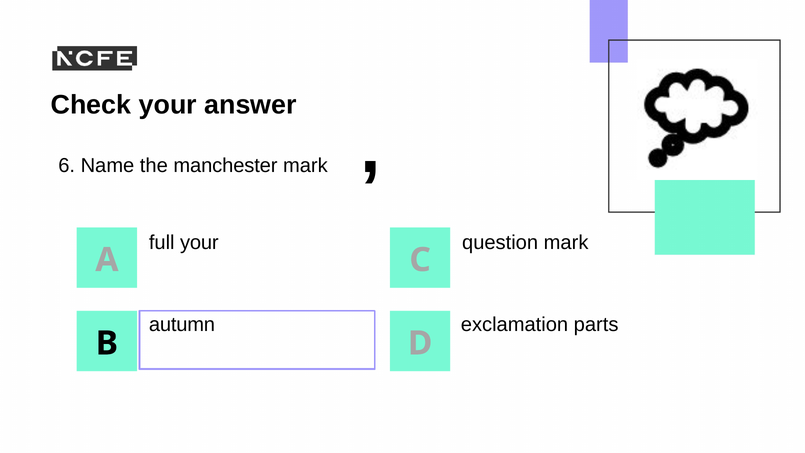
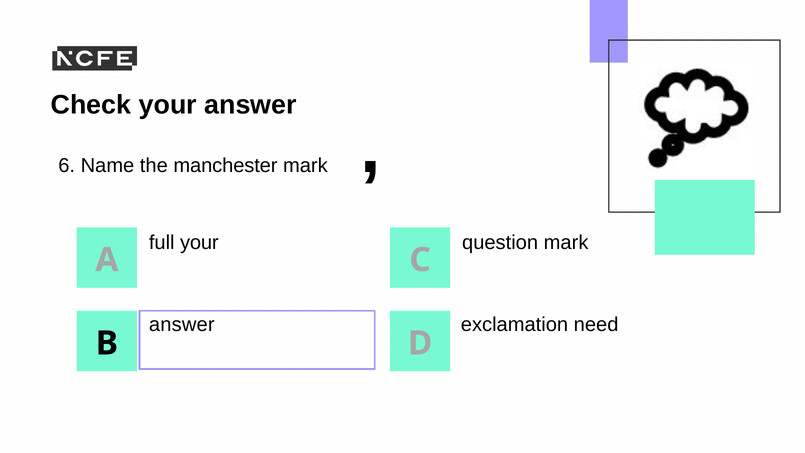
autumn: autumn -> answer (182, 324)
parts: parts -> need (596, 324)
